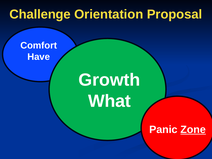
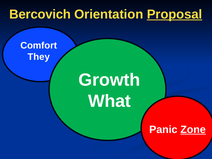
Challenge: Challenge -> Bercovich (40, 14)
Proposal underline: none -> present (175, 14)
Have: Have -> They (39, 57)
